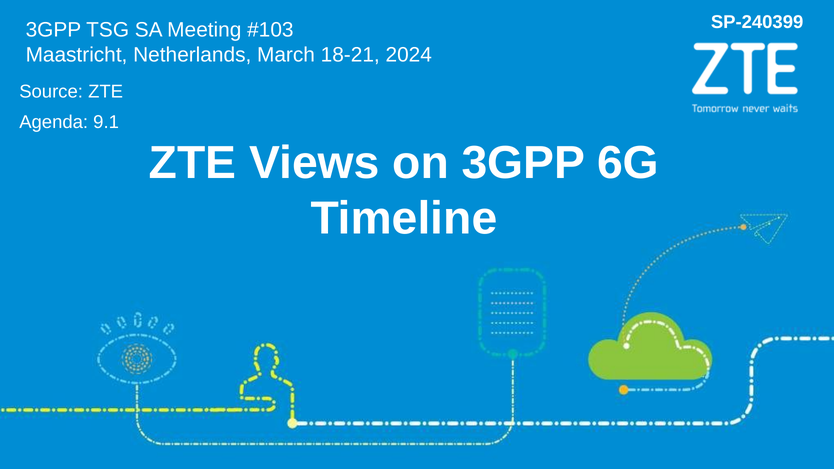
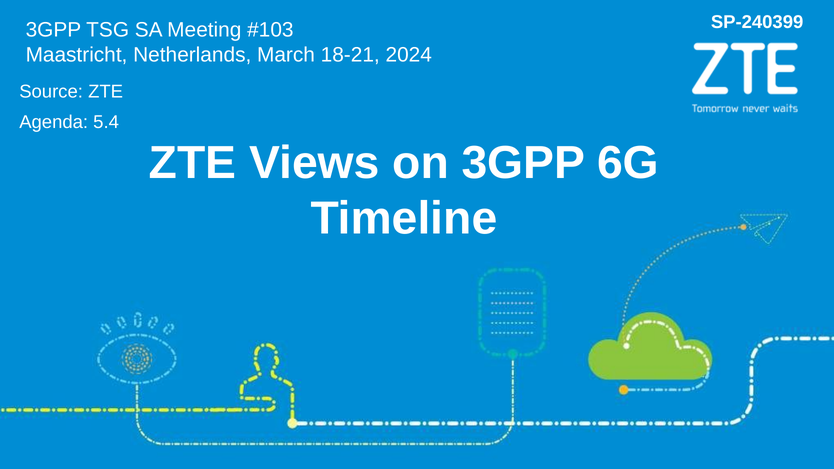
9.1: 9.1 -> 5.4 (106, 122)
